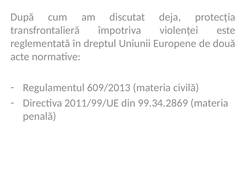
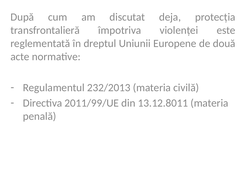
609/2013: 609/2013 -> 232/2013 (109, 87)
99.34.2869: 99.34.2869 -> 13.12.8011 (163, 103)
